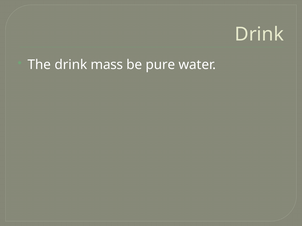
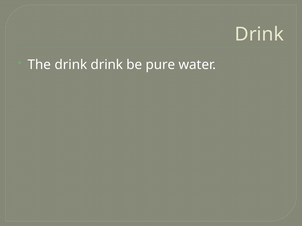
drink mass: mass -> drink (107, 65)
